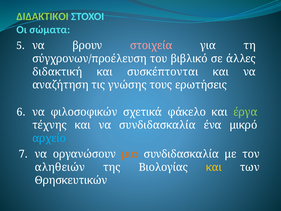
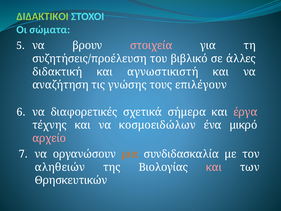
σύγχρονων/προέλευση: σύγχρονων/προέλευση -> συζητήσεις/προέλευση (89, 59)
συσκέπτονται: συσκέπτονται -> αγνωστικιστή (163, 72)
ερωτήσεις: ερωτήσεις -> επιλέγουν (201, 85)
φιλοσοφικών: φιλοσοφικών -> διαφορετικές (84, 112)
φάκελο: φάκελο -> σήμερα (187, 112)
έργα colour: light green -> pink (245, 112)
να συνδιδασκαλία: συνδιδασκαλία -> κοσμοειδώλων (157, 125)
αρχείο colour: light blue -> pink (49, 138)
και colour: yellow -> pink (214, 167)
